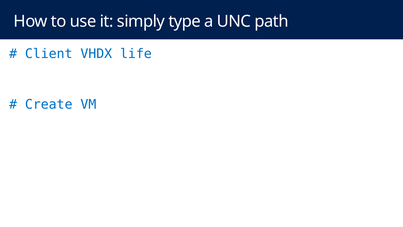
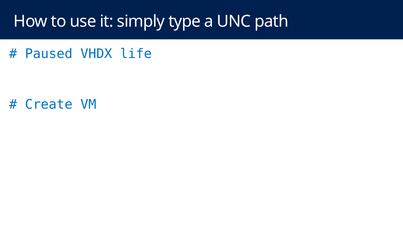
Client: Client -> Paused (49, 54)
